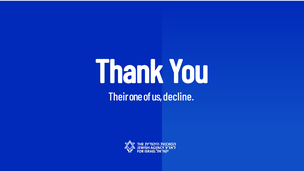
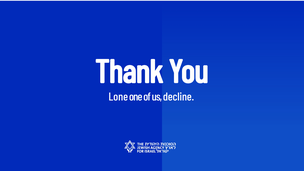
Their: Their -> Lone (118, 97)
